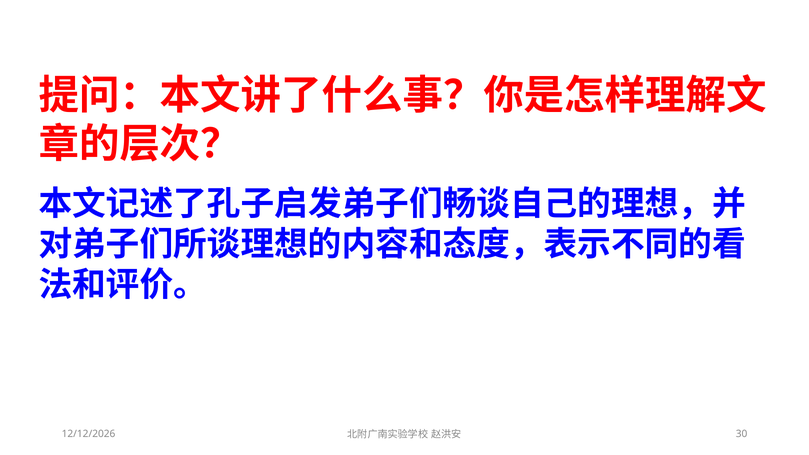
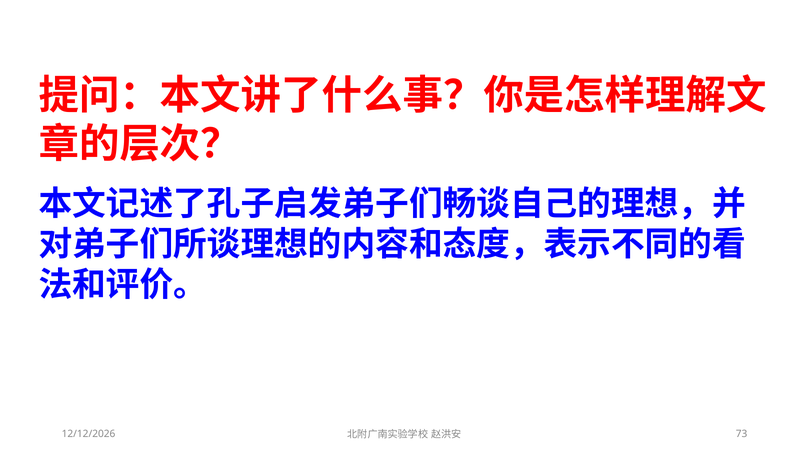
30: 30 -> 73 (742, 434)
